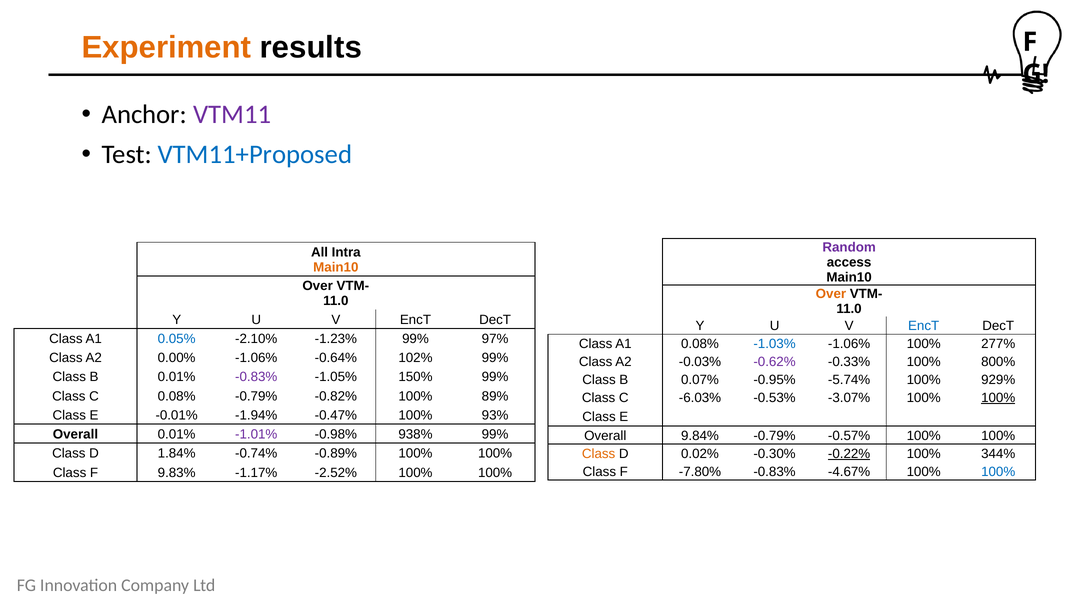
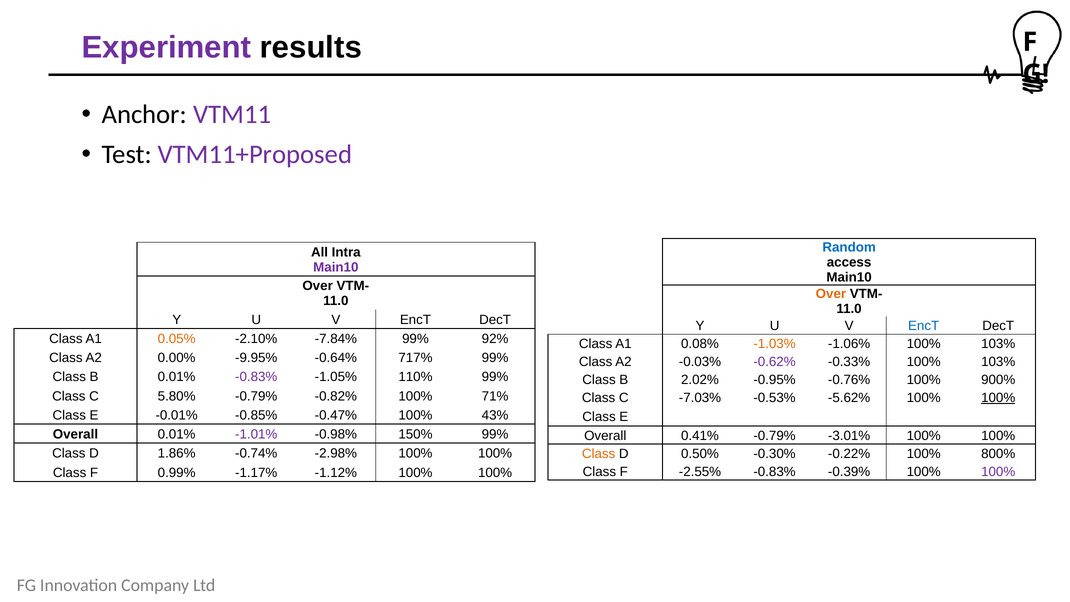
Experiment colour: orange -> purple (166, 47)
VTM11+Proposed colour: blue -> purple (255, 155)
Random colour: purple -> blue (849, 247)
Main10 colour: orange -> purple (336, 267)
0.05% colour: blue -> orange (177, 339)
-1.23%: -1.23% -> -7.84% (336, 339)
97%: 97% -> 92% (495, 339)
-1.03% colour: blue -> orange (775, 344)
-1.06% 100% 277%: 277% -> 103% (998, 344)
0.00% -1.06%: -1.06% -> -9.95% (256, 358)
102%: 102% -> 717% (415, 358)
-0.33% 100% 800%: 800% -> 103% (998, 362)
150%: 150% -> 110% (415, 377)
0.07%: 0.07% -> 2.02% (700, 380)
-5.74%: -5.74% -> -0.76% (849, 380)
929%: 929% -> 900% (998, 380)
C 0.08%: 0.08% -> 5.80% (177, 396)
89%: 89% -> 71% (495, 396)
-6.03%: -6.03% -> -7.03% (700, 398)
-3.07%: -3.07% -> -5.62% (849, 398)
-1.94%: -1.94% -> -0.85% (256, 415)
93%: 93% -> 43% (495, 415)
938%: 938% -> 150% (415, 434)
9.84%: 9.84% -> 0.41% (700, 436)
-0.57%: -0.57% -> -3.01% (849, 436)
1.84%: 1.84% -> 1.86% (177, 453)
-0.89%: -0.89% -> -2.98% (336, 453)
0.02%: 0.02% -> 0.50% (700, 454)
-0.22% underline: present -> none (849, 454)
344%: 344% -> 800% (998, 454)
-7.80%: -7.80% -> -2.55% (700, 472)
-4.67%: -4.67% -> -0.39% (849, 472)
100% colour: blue -> purple (998, 472)
9.83%: 9.83% -> 0.99% (177, 473)
-2.52%: -2.52% -> -1.12% (336, 473)
